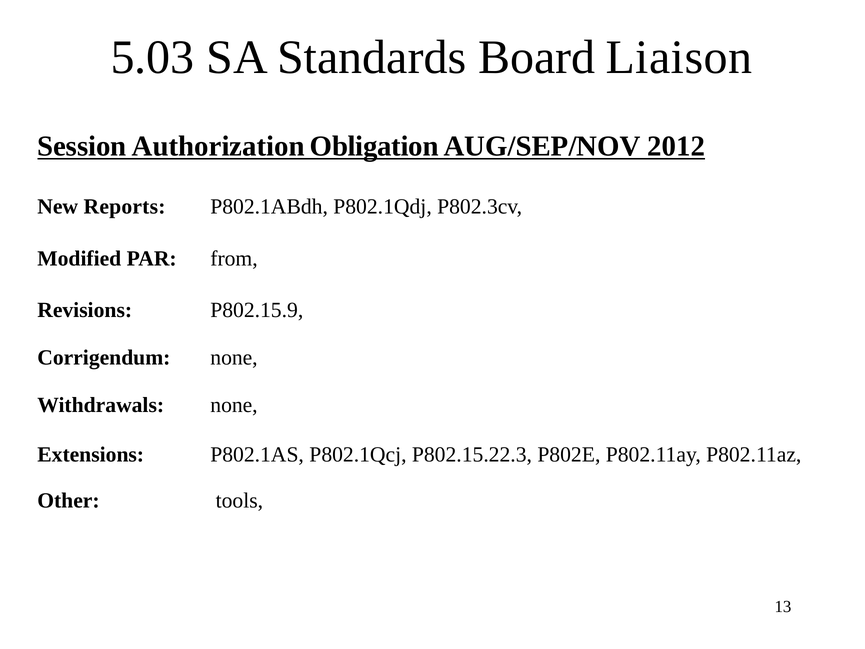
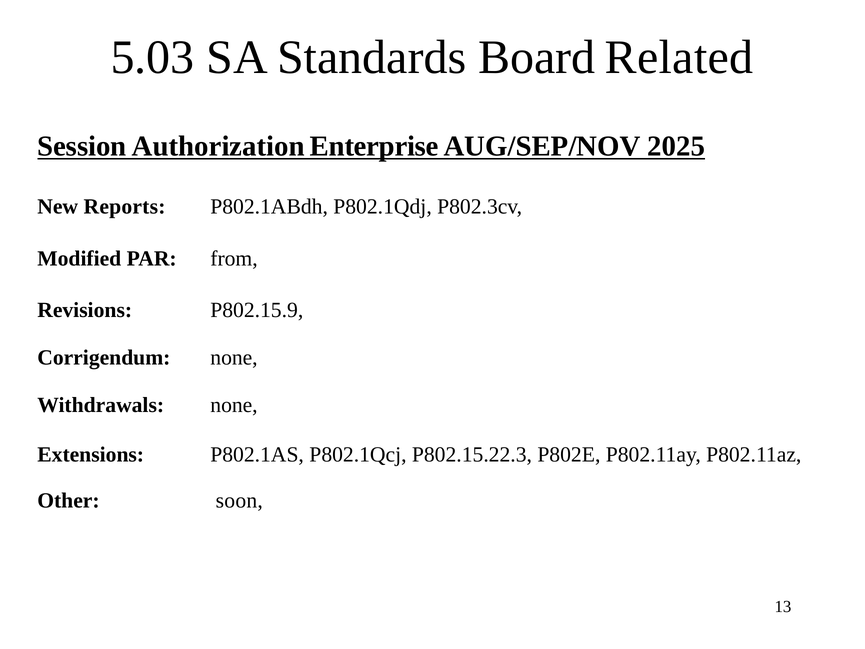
Liaison: Liaison -> Related (679, 57)
Obligation: Obligation -> Enterprise (374, 146)
2012: 2012 -> 2025 (676, 146)
tools: tools -> soon (239, 501)
